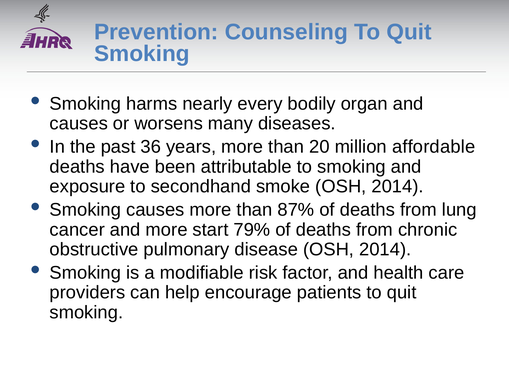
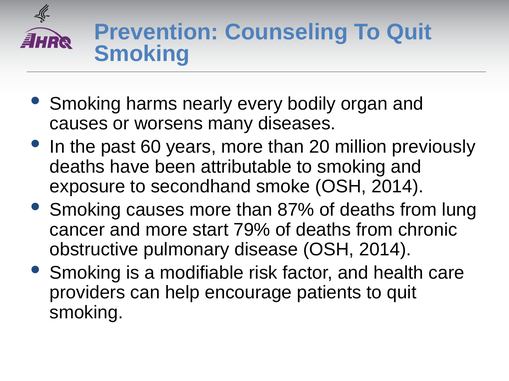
36: 36 -> 60 (151, 147)
affordable: affordable -> previously (434, 147)
